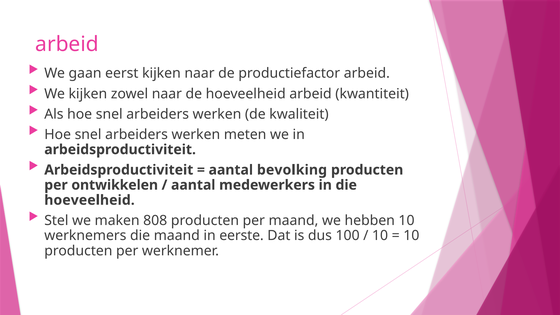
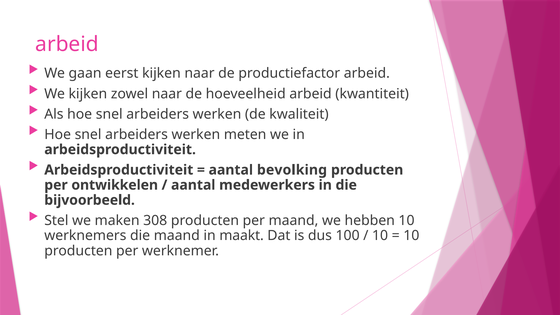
hoeveelheid: hoeveelheid -> bijvoorbeeld (90, 200)
808: 808 -> 308 (155, 220)
eerste: eerste -> maakt (242, 236)
